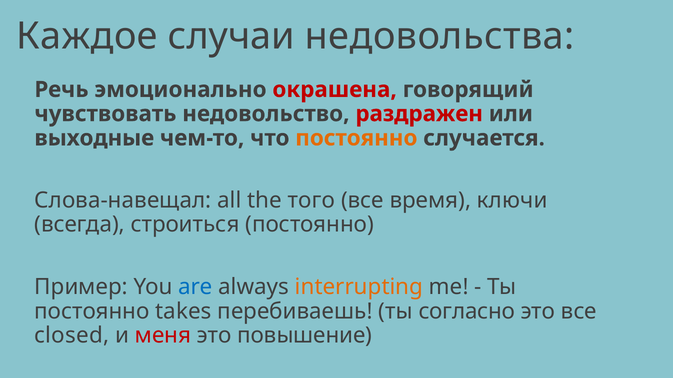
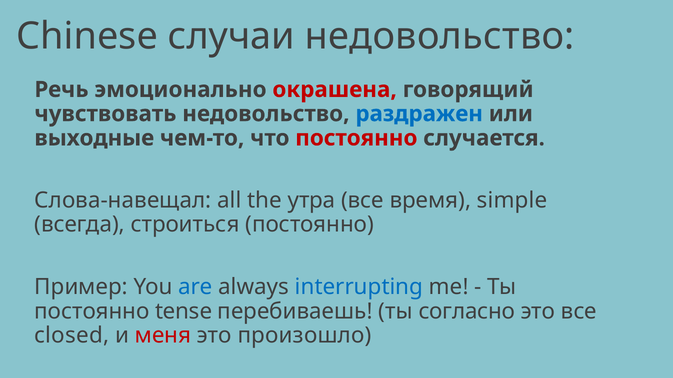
Каждое: Каждое -> Chinese (87, 36)
случаи недовольства: недовольства -> недовольство (440, 36)
раздражен colour: red -> blue (419, 114)
постоянно colour: orange -> red (356, 138)
того: того -> утра (312, 201)
ключи: ключи -> simple (512, 201)
interrupting colour: orange -> blue (359, 287)
takes: takes -> tense (184, 312)
повышение: повышение -> произошло (305, 336)
